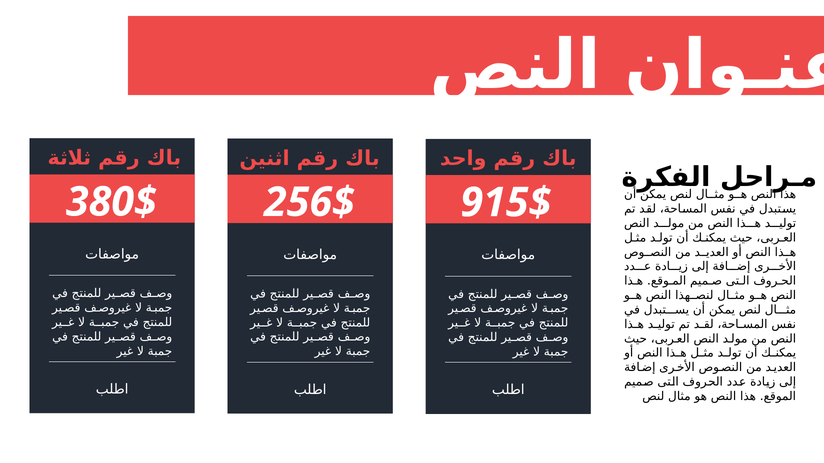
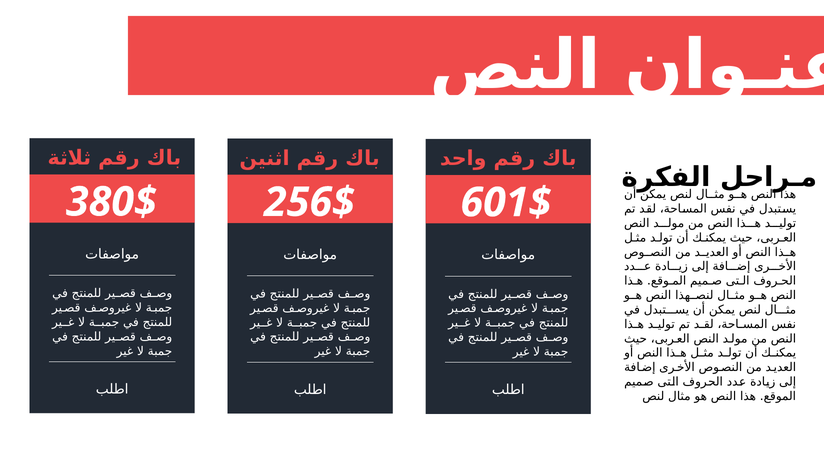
915$: 915$ -> 601$ (506, 203)
